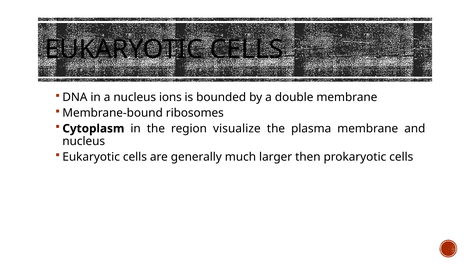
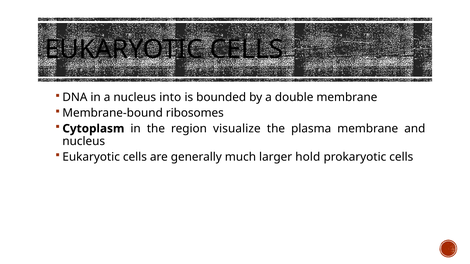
ions: ions -> into (170, 97)
then: then -> hold (308, 157)
